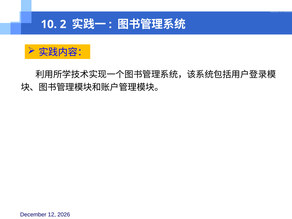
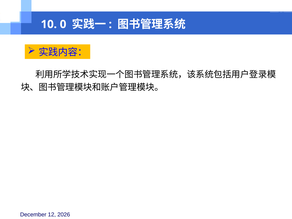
2: 2 -> 0 (63, 24)
